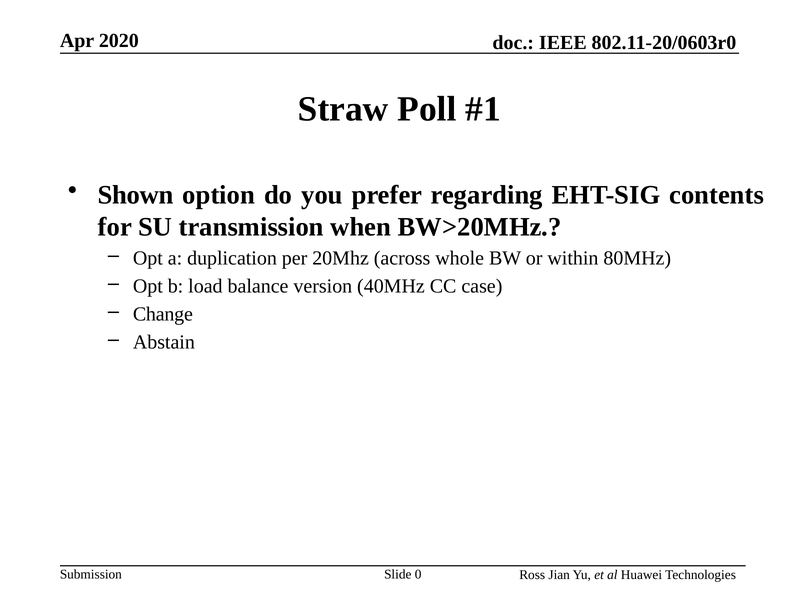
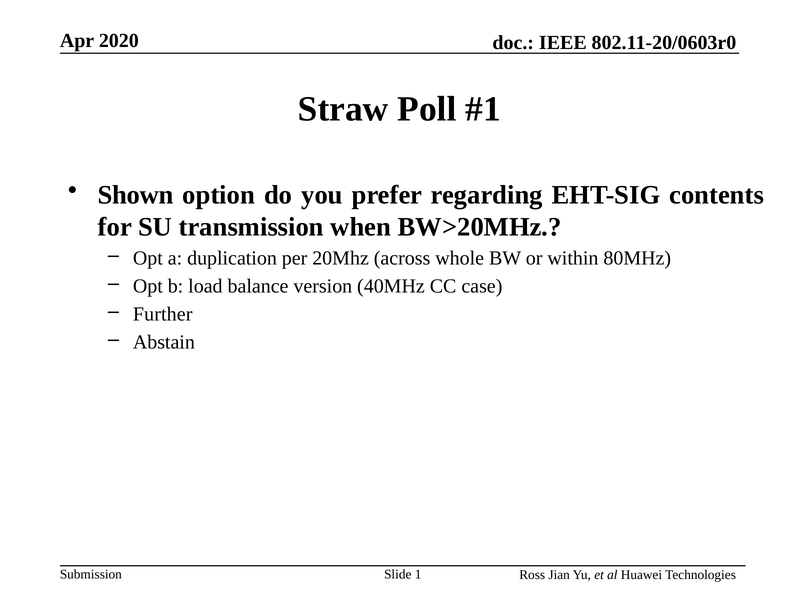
Change: Change -> Further (163, 314)
0: 0 -> 1 (418, 575)
